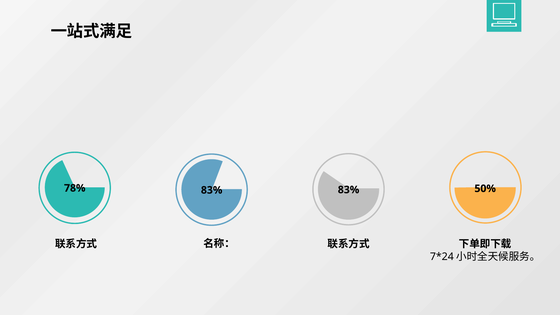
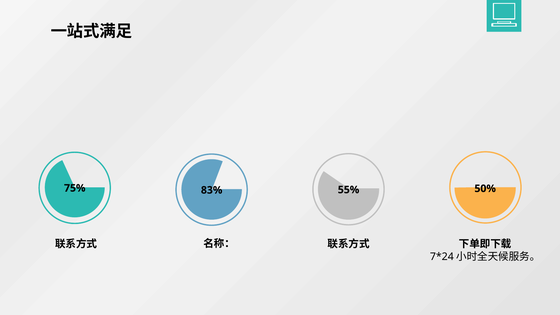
78%: 78% -> 75% (75, 188)
83% 83%: 83% -> 55% (349, 190)
